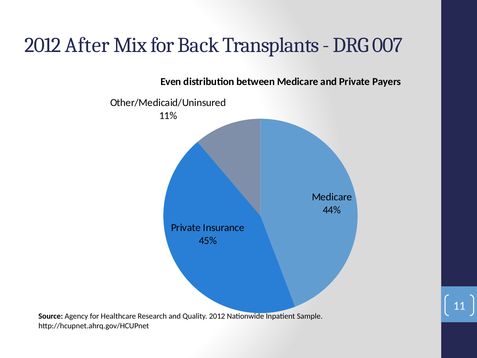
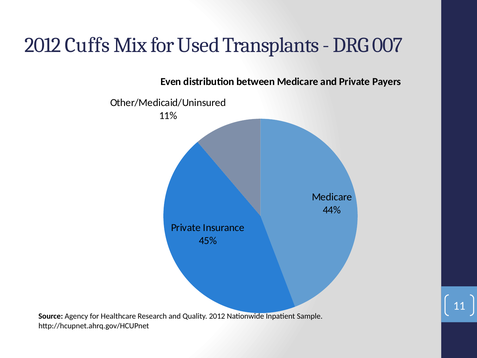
After: After -> Cuffs (87, 45)
Back: Back -> Used (198, 45)
